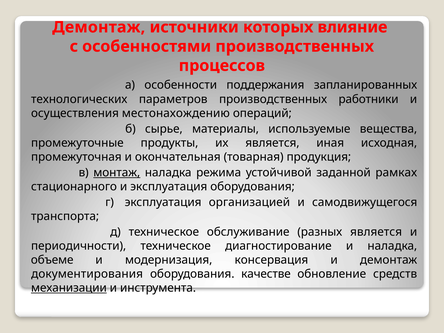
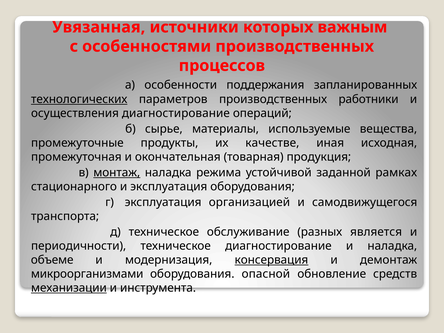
Демонтаж: Демонтаж -> Увязанная (99, 27)
влияние: влияние -> важным (352, 27)
технологических underline: none -> present (79, 99)
осуществления местонахождению: местонахождению -> диагностирование (176, 113)
их является: является -> качестве (272, 143)
консервация underline: none -> present (271, 260)
документирования: документирования -> микроорганизмами (87, 274)
качестве: качестве -> опасной (266, 274)
